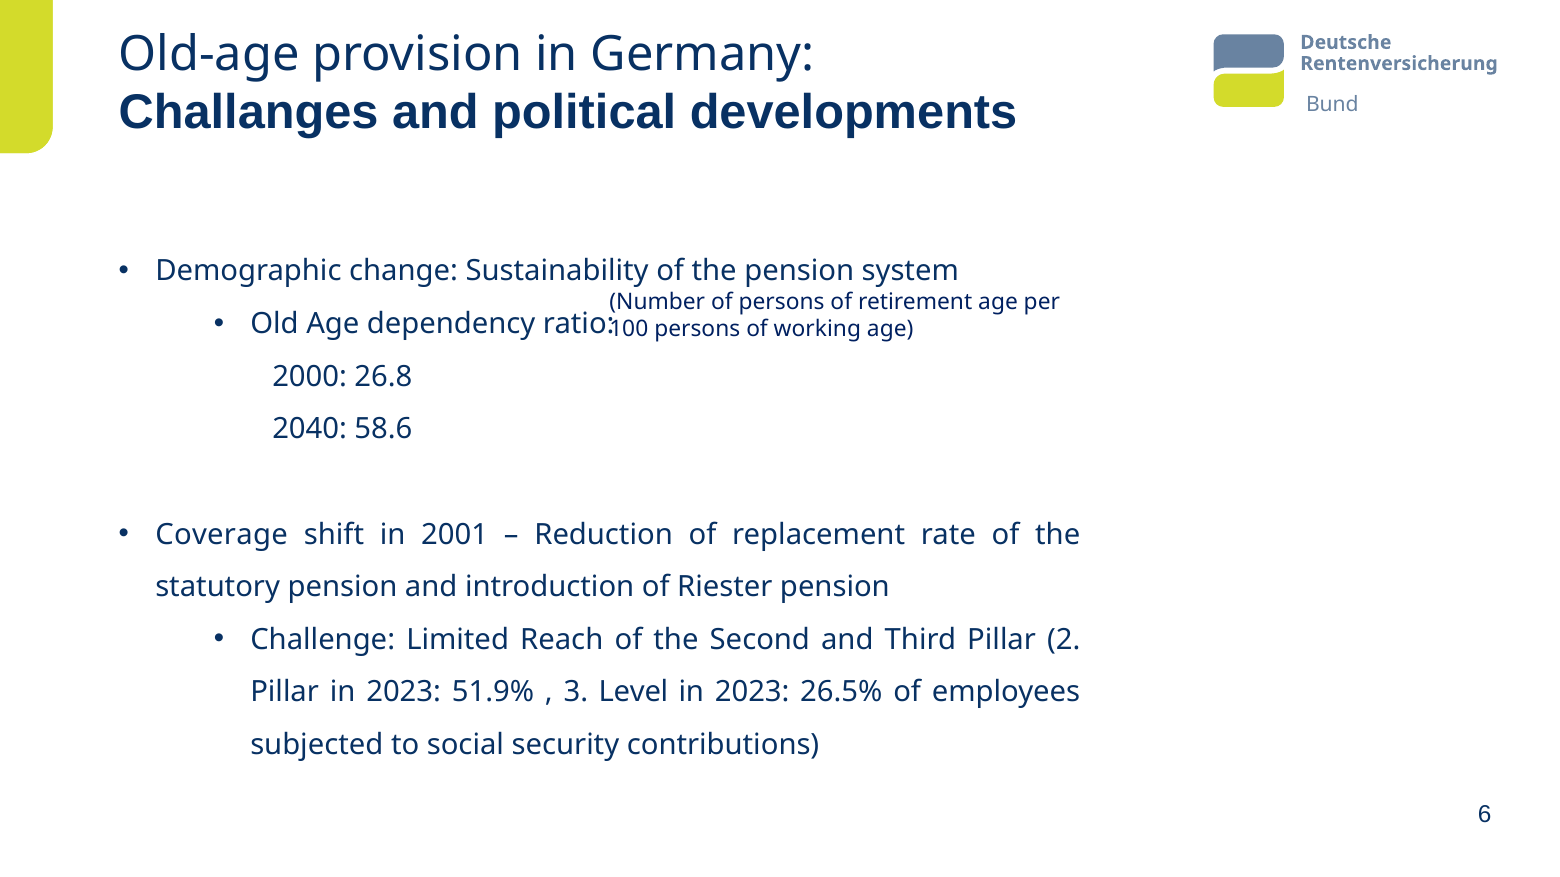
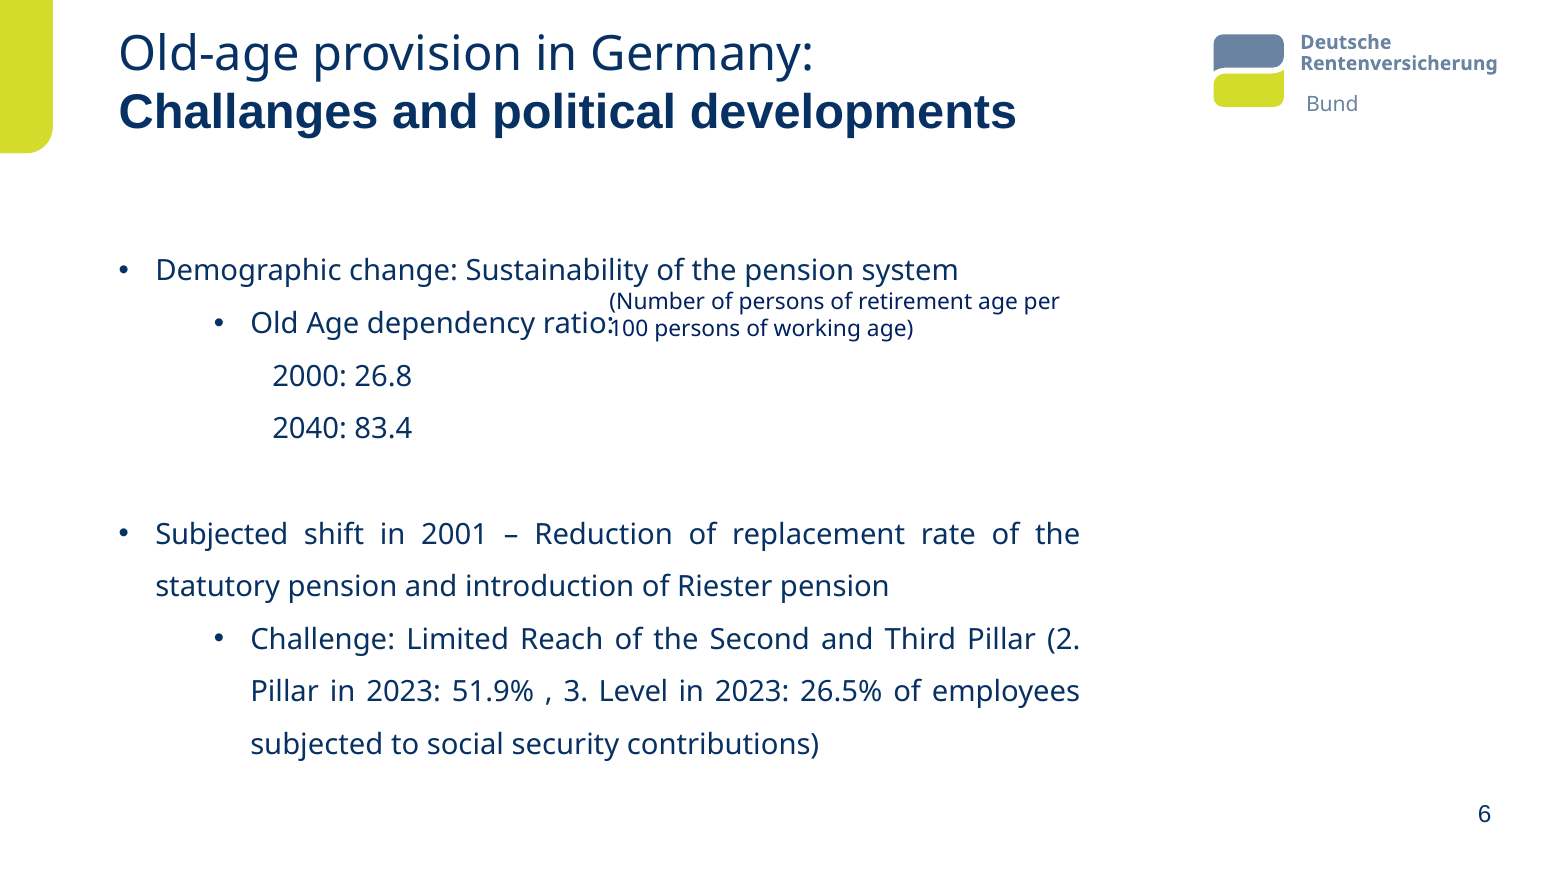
58.6: 58.6 -> 83.4 (383, 429)
Coverage: Coverage -> Subjected (222, 535)
